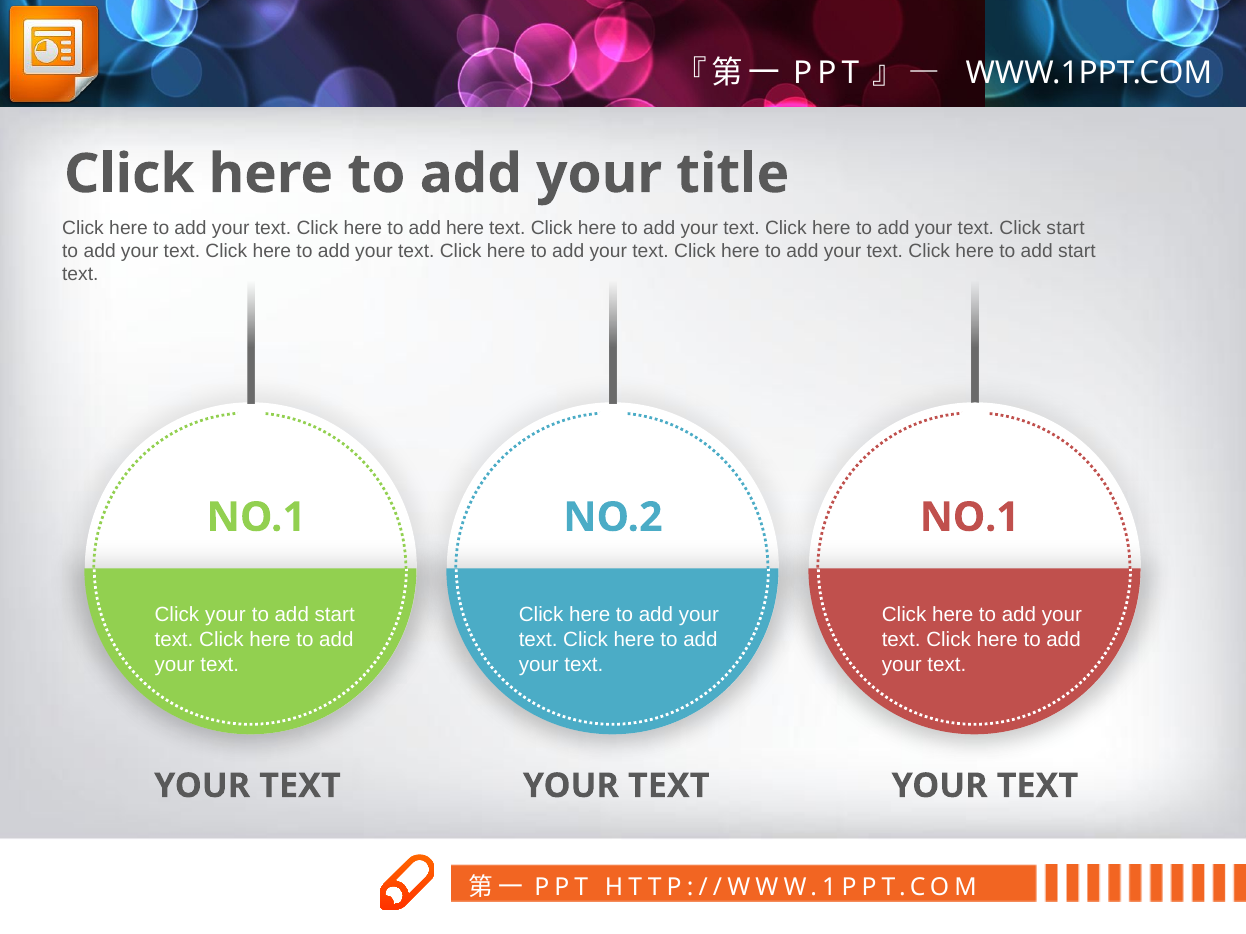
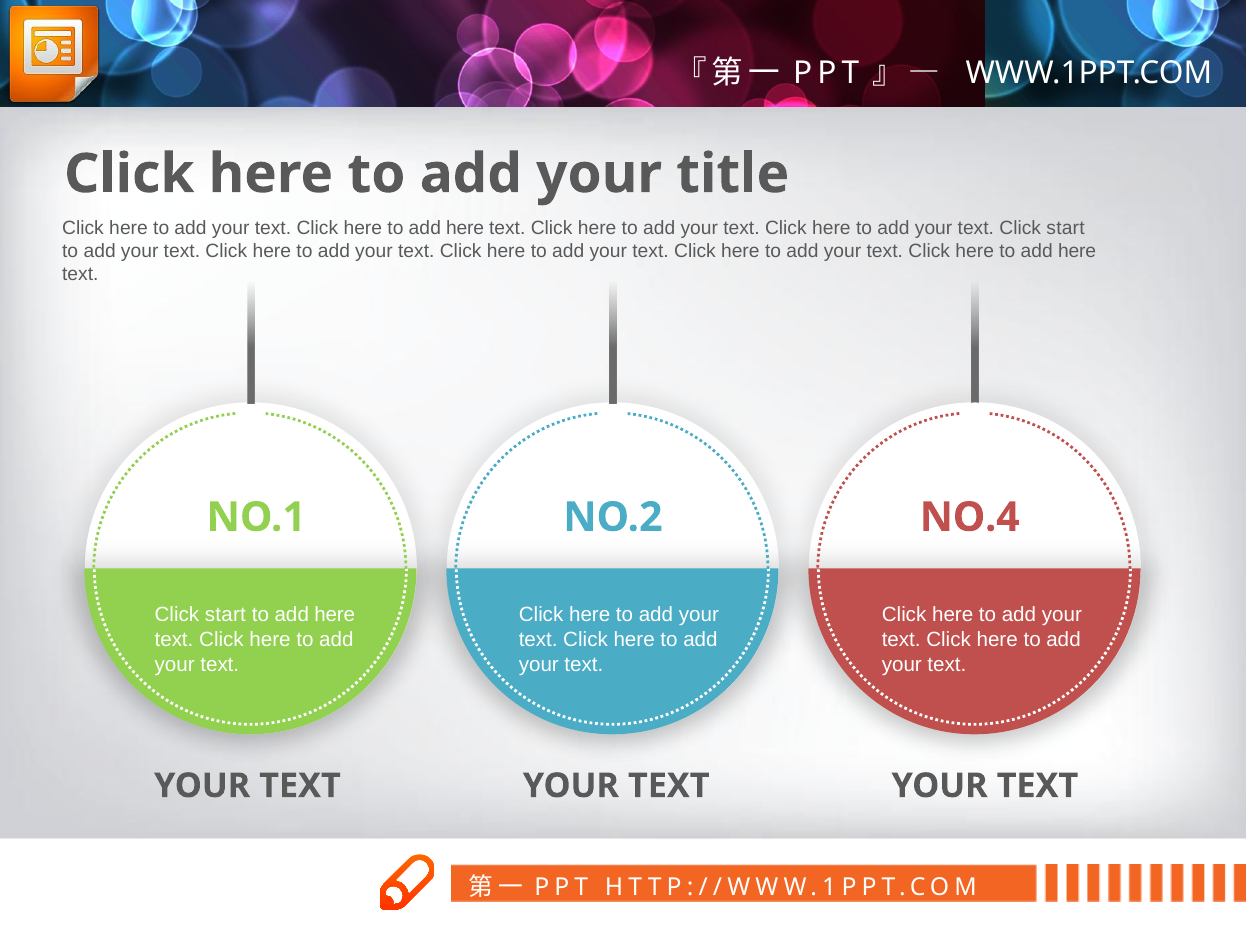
start: start -> here (1077, 251)
NO.2 NO.1: NO.1 -> NO.4 (970, 517)
your: your -> start (225, 615)
start: start -> here (335, 615)
